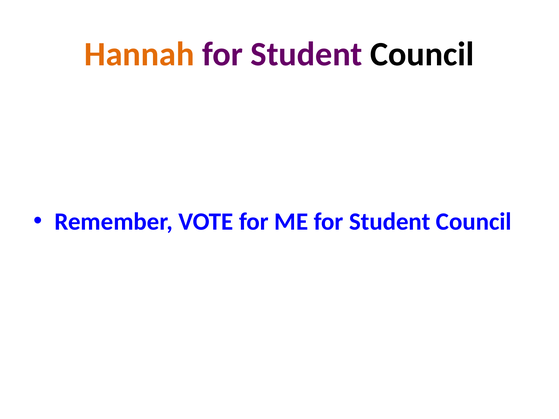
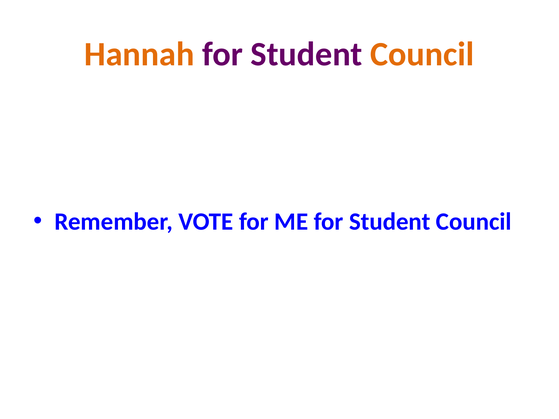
Council colour: black -> orange (422, 54)
